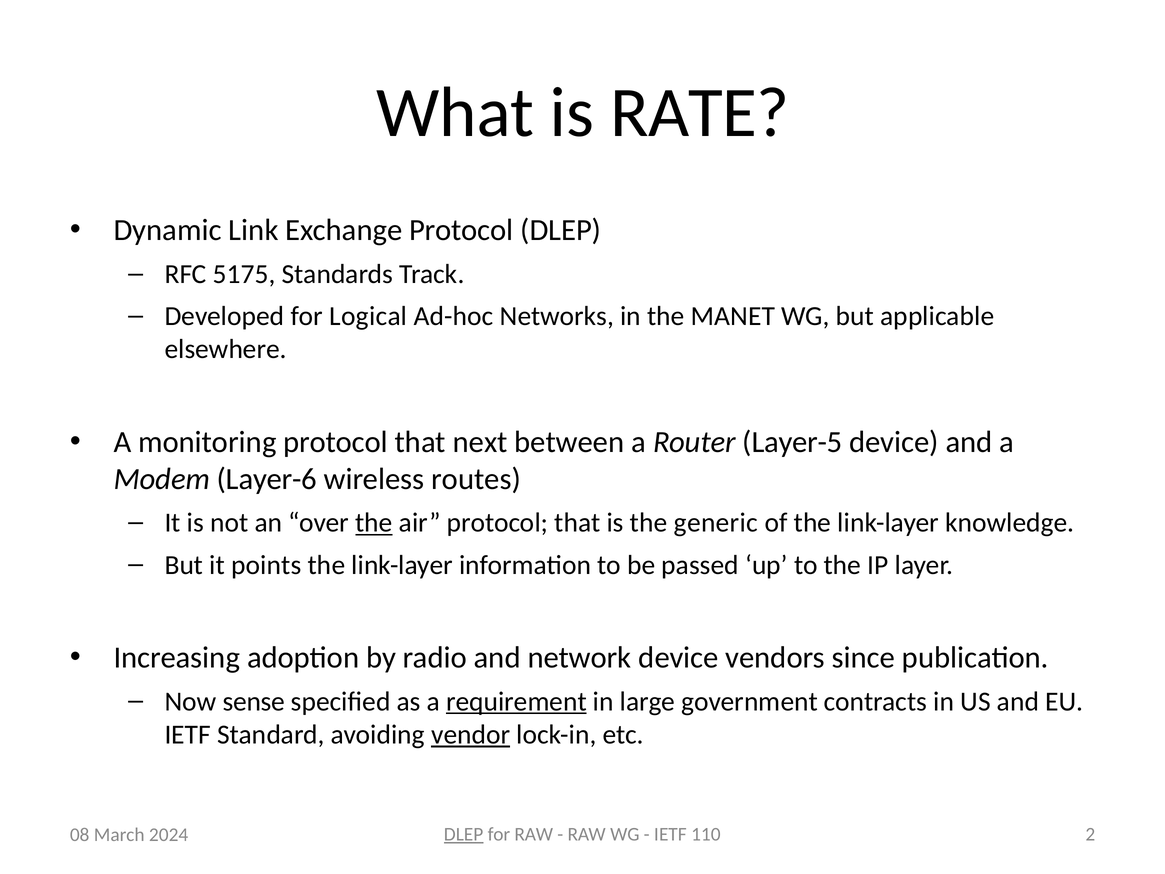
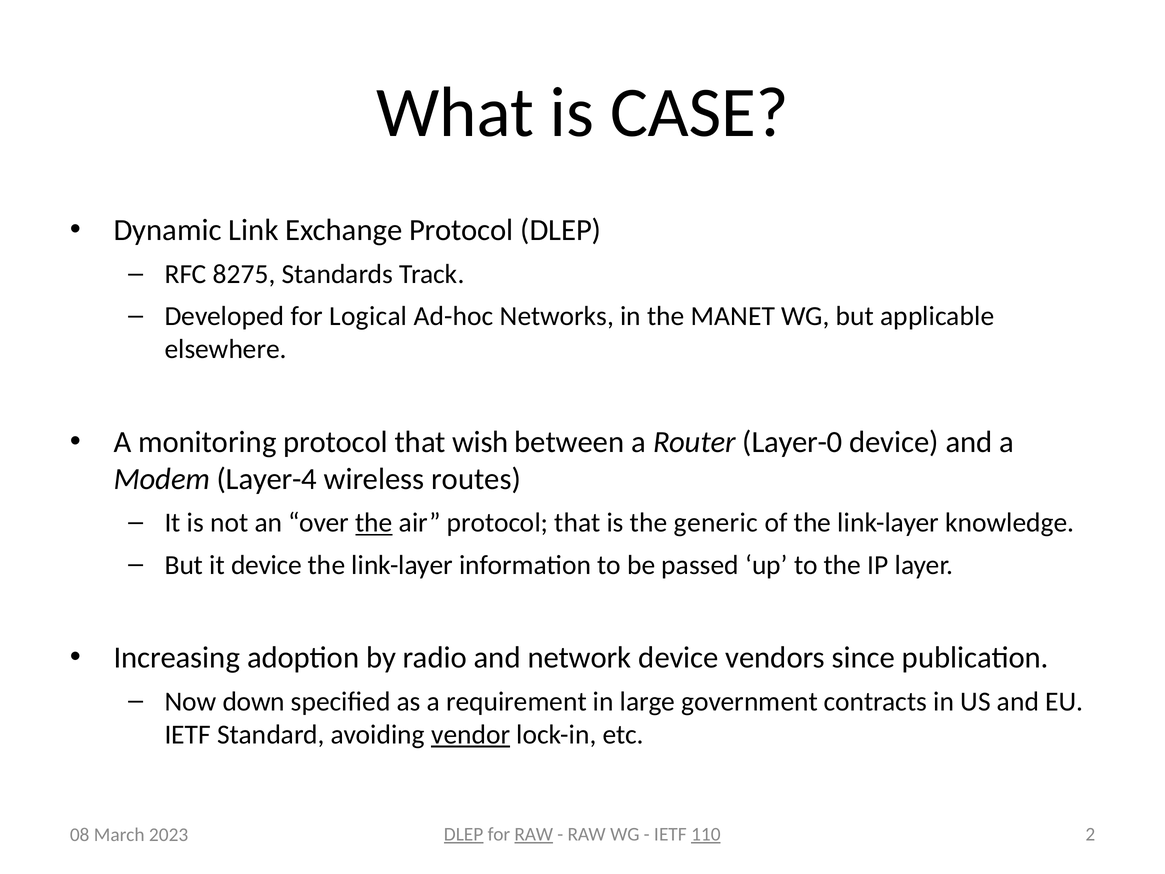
RATE: RATE -> CASE (700, 113)
5175: 5175 -> 8275 (244, 274)
next: next -> wish (480, 442)
Layer-5: Layer-5 -> Layer-0 (792, 442)
Layer-6: Layer-6 -> Layer-4 (267, 479)
it points: points -> device (266, 565)
sense: sense -> down (254, 701)
requirement underline: present -> none (516, 701)
RAW underline: none -> present (534, 834)
110 underline: none -> present (706, 834)
2024: 2024 -> 2023 (169, 834)
